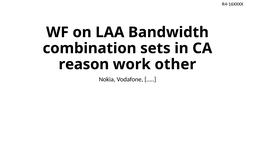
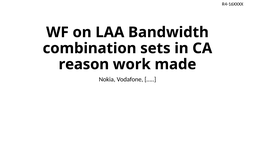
other: other -> made (175, 65)
